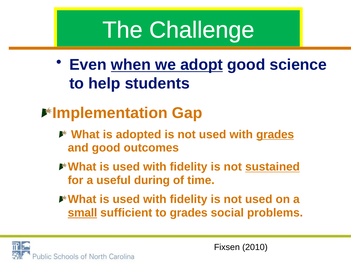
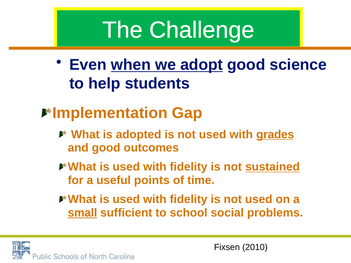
during: during -> points (152, 180)
to grades: grades -> school (189, 213)
